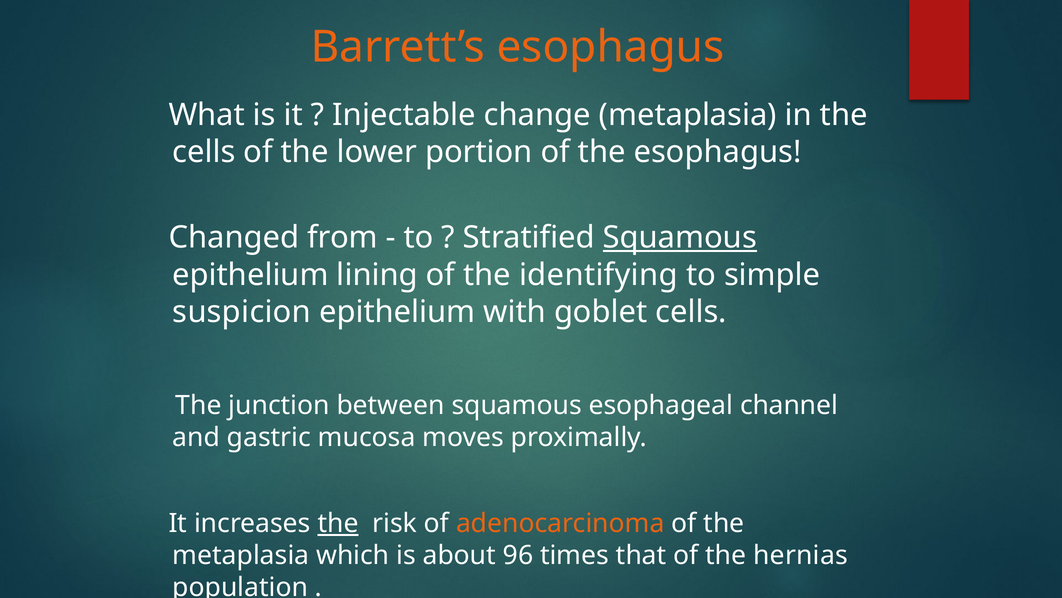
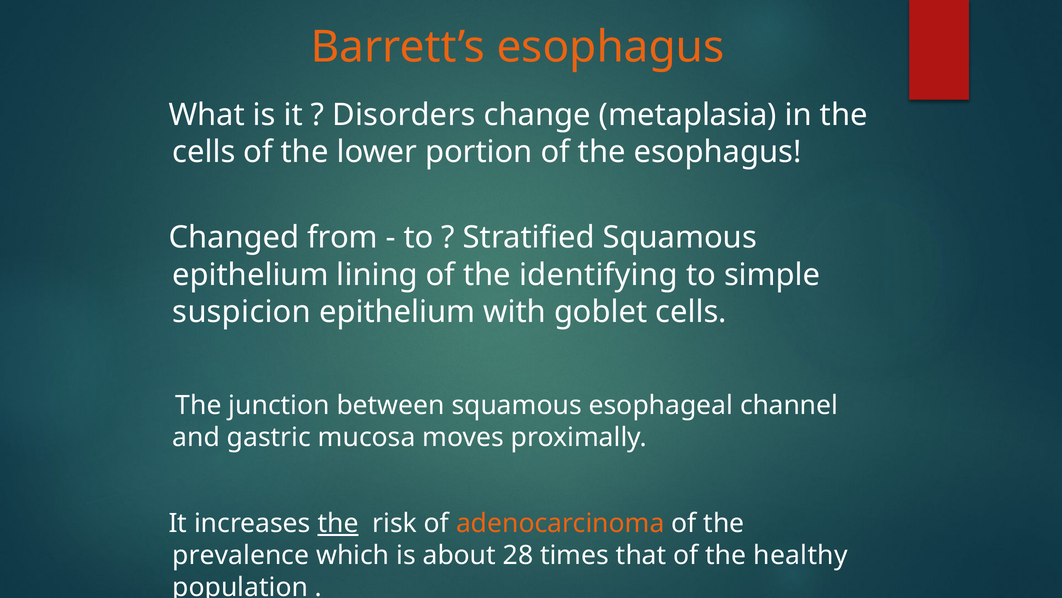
Injectable: Injectable -> Disorders (404, 115)
Squamous underline: present -> none (680, 237)
metaplasia: metaplasia -> prevalence (241, 555)
96: 96 -> 28 (518, 555)
hernias: hernias -> healthy (801, 555)
